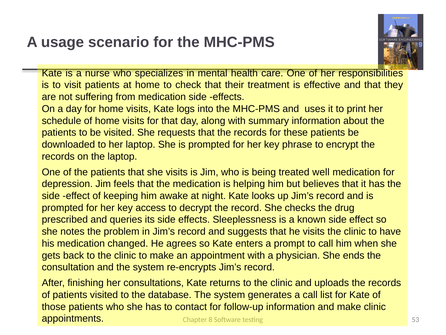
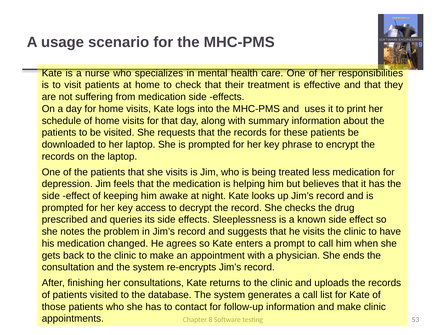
well: well -> less (321, 172)
